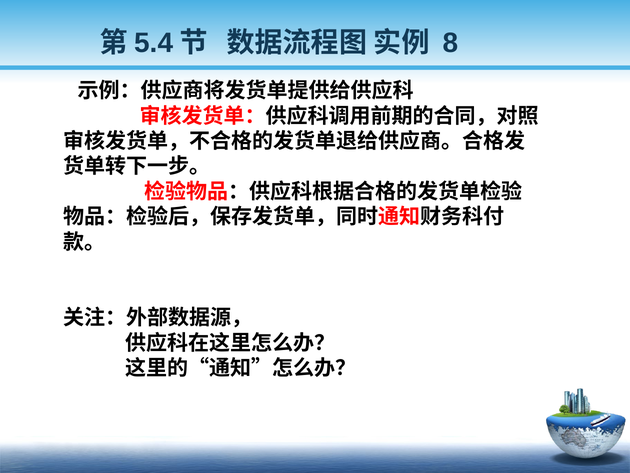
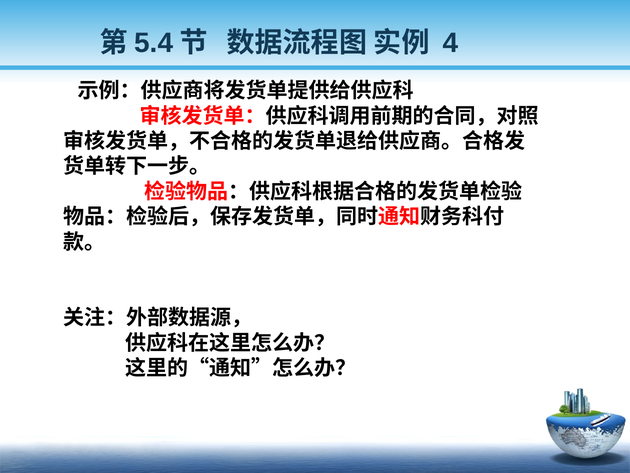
8: 8 -> 4 (451, 43)
